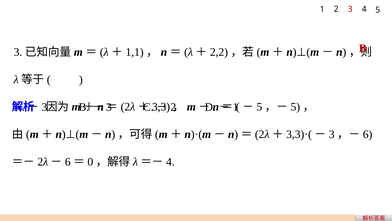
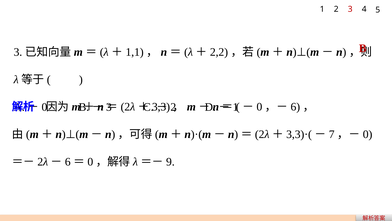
3: 3 -> 0 (44, 107)
5: 5 -> 0 (259, 107)
5: 5 -> 6 (295, 107)
3: 3 -> 7 (332, 134)
6: 6 -> 0 (368, 134)
4: 4 -> 9 (170, 162)
